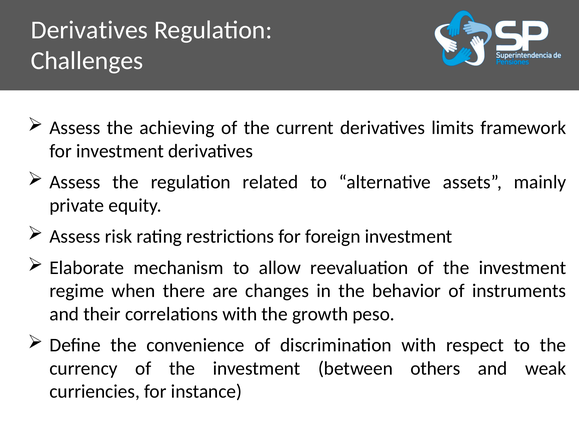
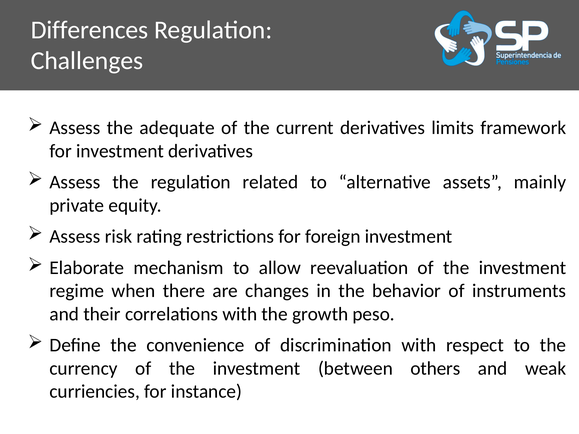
Derivatives: Derivatives -> Differences (90, 30)
achieving: achieving -> adequate (177, 128)
